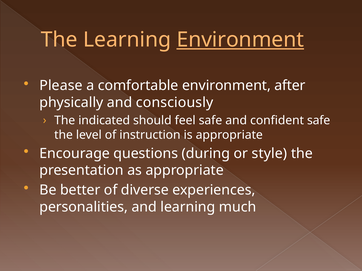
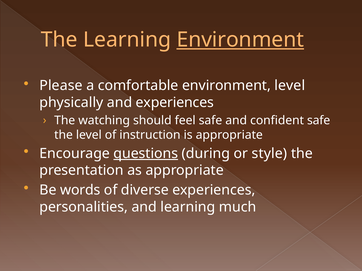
environment after: after -> level (290, 86)
and consciously: consciously -> experiences (175, 103)
indicated: indicated -> watching (104, 121)
questions underline: none -> present (146, 154)
better: better -> words (80, 190)
